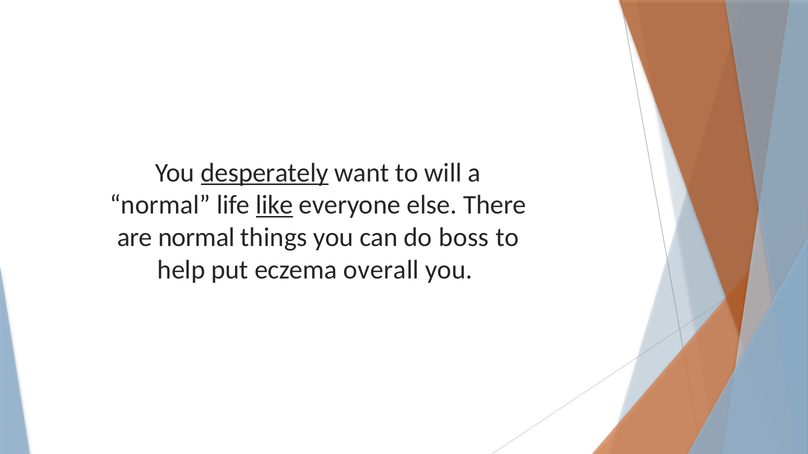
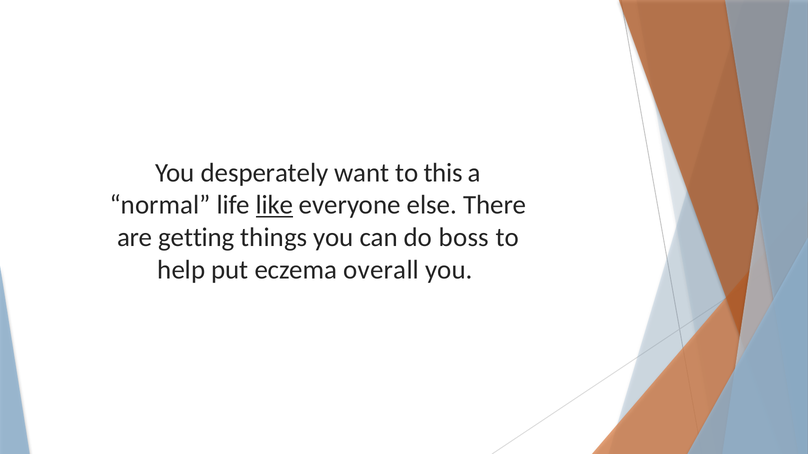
desperately underline: present -> none (265, 173)
will: will -> this (443, 173)
are normal: normal -> getting (196, 238)
